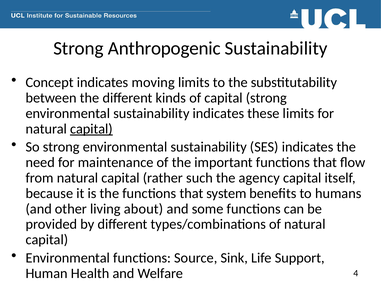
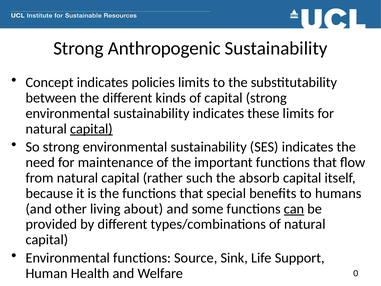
moving: moving -> policies (153, 82)
agency: agency -> absorb (259, 178)
system: system -> special (226, 193)
can underline: none -> present (294, 209)
4: 4 -> 0 (356, 273)
